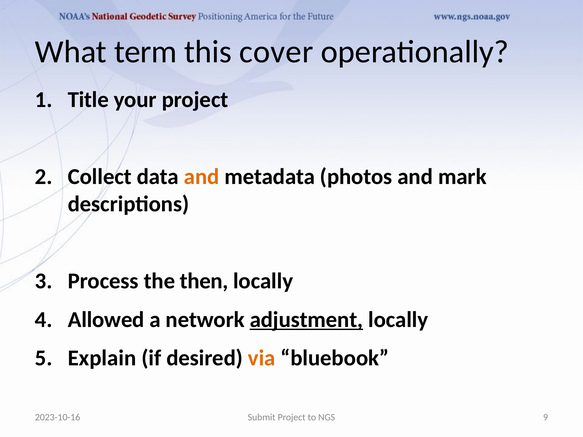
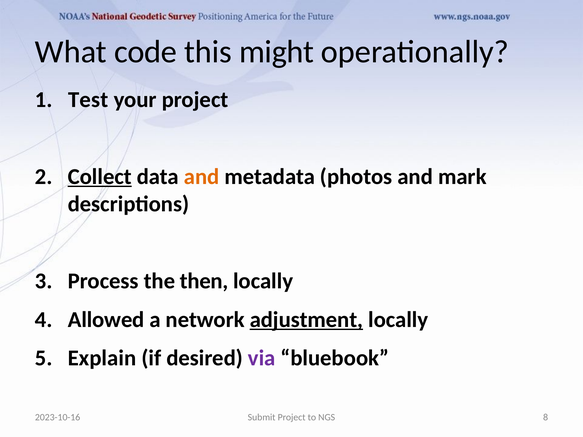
term: term -> code (146, 52)
cover: cover -> might (277, 52)
Title: Title -> Test (88, 100)
Collect underline: none -> present (100, 177)
via colour: orange -> purple (262, 358)
9: 9 -> 8 (546, 417)
